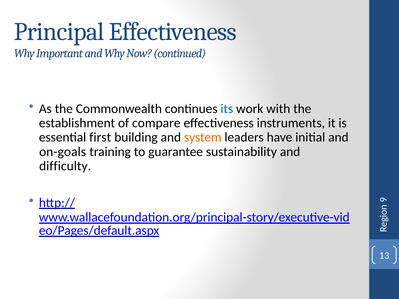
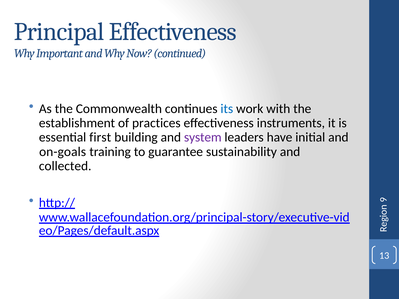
compare: compare -> practices (156, 123)
system colour: orange -> purple (203, 137)
difficulty: difficulty -> collected (65, 166)
